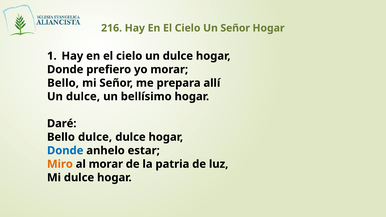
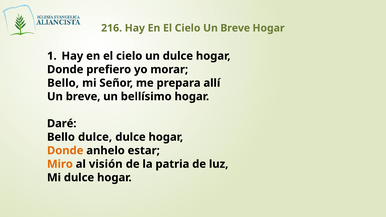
Cielo Un Señor: Señor -> Breve (235, 28)
dulce: dulce -> breve (83, 97)
Donde colour: blue -> orange (65, 151)
al morar: morar -> visión (106, 164)
